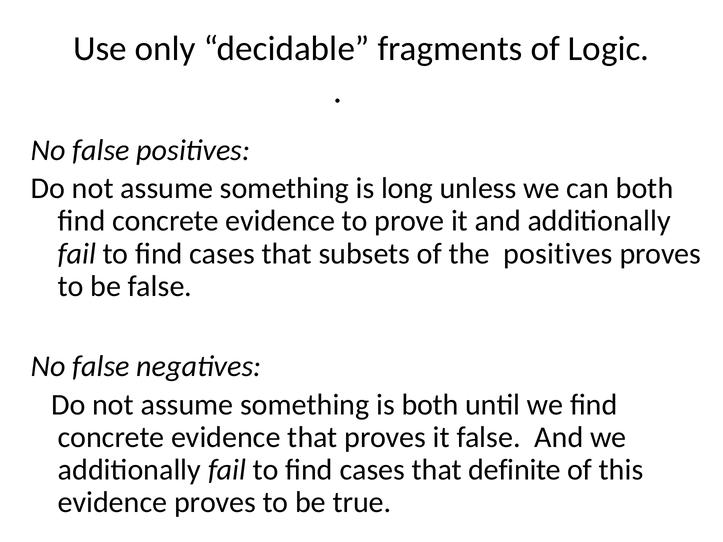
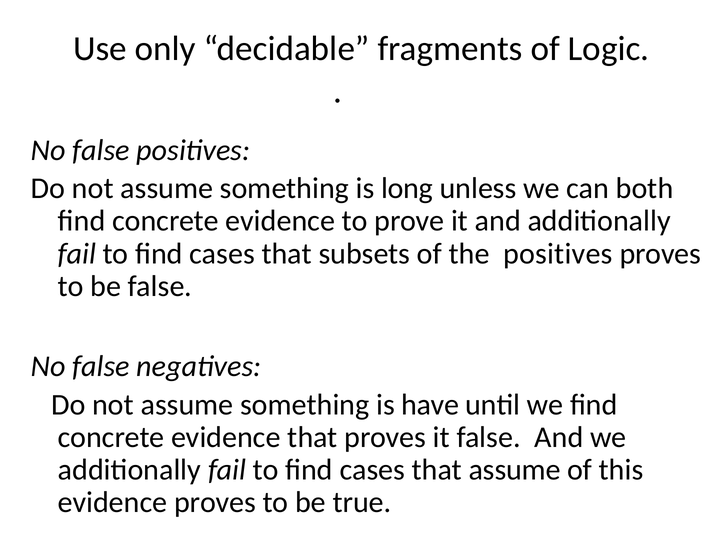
is both: both -> have (430, 405)
that definite: definite -> assume (515, 470)
